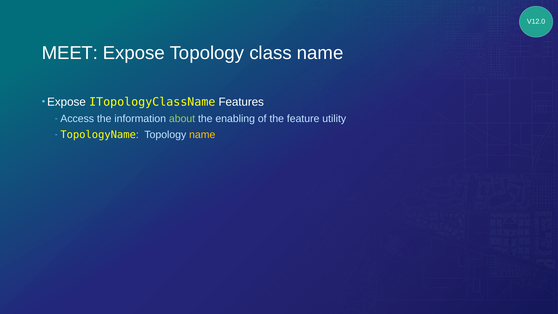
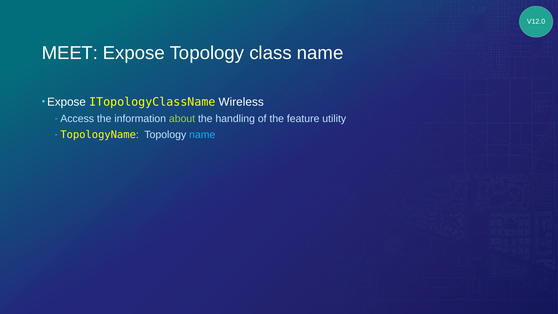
Features: Features -> Wireless (241, 102)
enabling: enabling -> handling (235, 119)
name colour: yellow -> light blue (202, 135)
